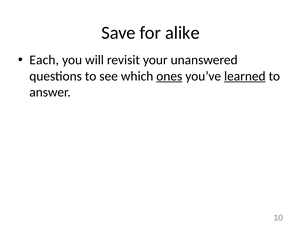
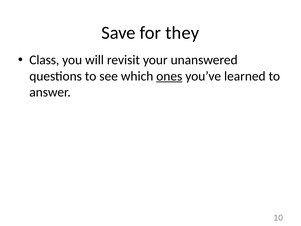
alike: alike -> they (182, 33)
Each: Each -> Class (44, 60)
learned underline: present -> none (245, 76)
